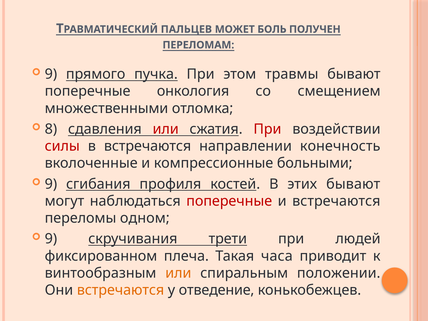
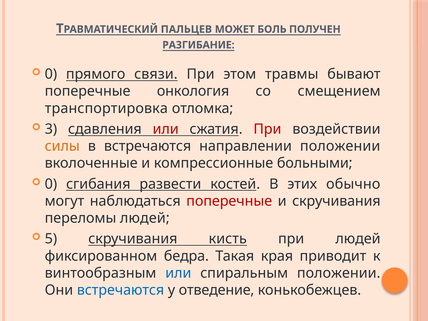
ПЕРЕЛОМАМ: ПЕРЕЛОМАМ -> РАЗГИБАНИЕ (198, 45)
9: 9 -> 0 (51, 74)
пучка: пучка -> связи (156, 74)
множественными: множественными -> транспортировка (106, 108)
8: 8 -> 3 (51, 129)
силы colour: red -> orange (62, 146)
направлении конечность: конечность -> положении (340, 146)
9: 9 -> 0 (51, 184)
профиля: профиля -> развести (170, 184)
этих бывают: бывают -> обычно (353, 184)
и встречаются: встречаются -> скручивания (336, 201)
переломы одном: одном -> людей (145, 218)
9: 9 -> 5 (51, 239)
трети: трети -> кисть (228, 239)
плеча: плеча -> бедра (186, 256)
часа: часа -> края (277, 256)
или colour: orange -> blue (178, 273)
встречаются colour: orange -> blue (121, 290)
